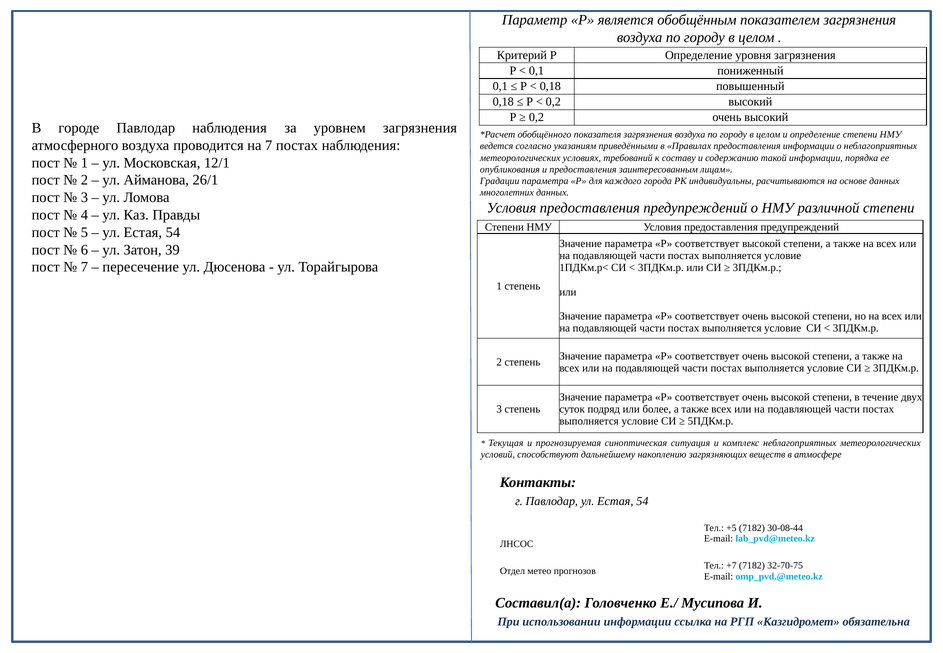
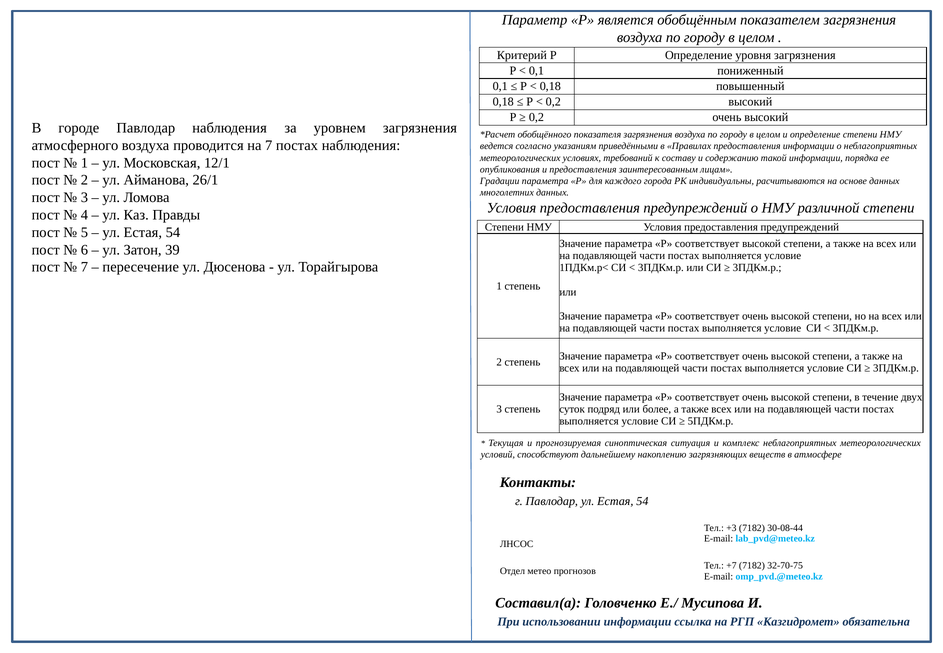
+5: +5 -> +3 (731, 528)
